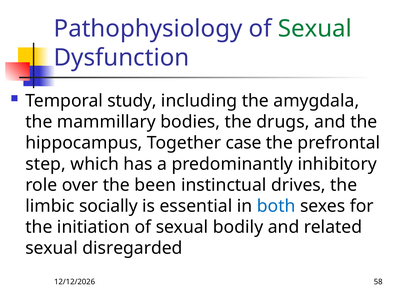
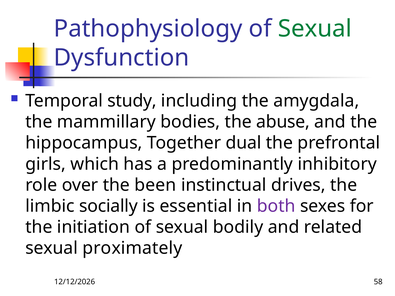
drugs: drugs -> abuse (283, 122)
case: case -> dual (244, 143)
step: step -> girls (46, 164)
both colour: blue -> purple (276, 206)
disregarded: disregarded -> proximately (132, 248)
